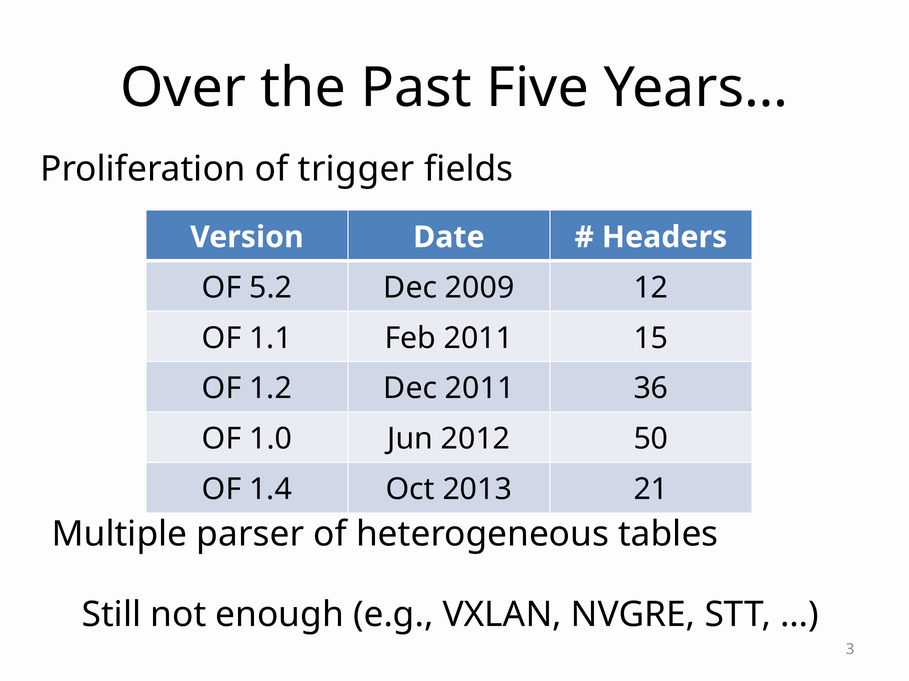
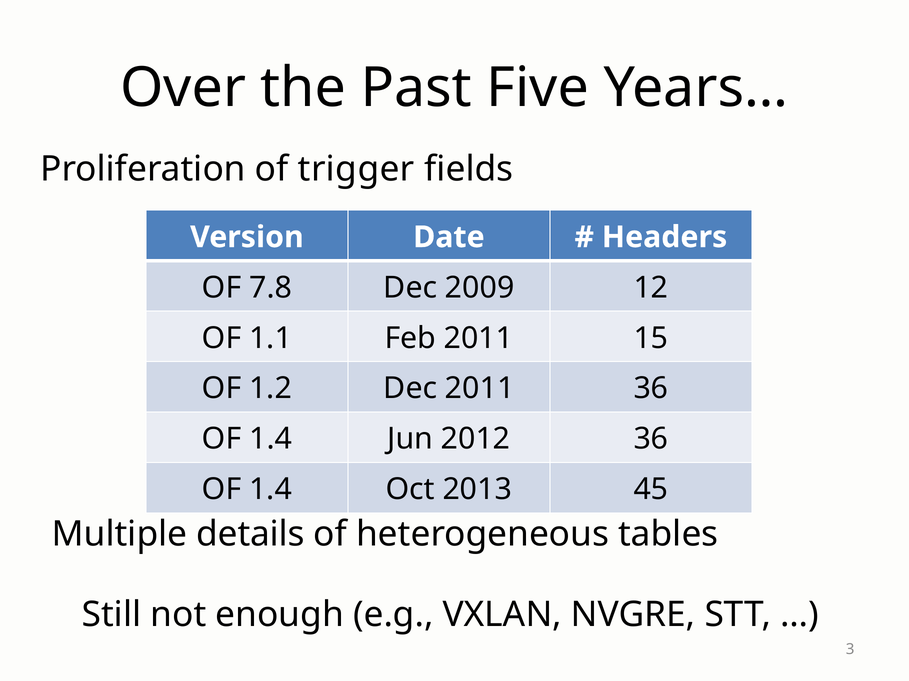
5.2: 5.2 -> 7.8 (271, 288)
1.0: 1.0 -> 1.4 (271, 439)
2012 50: 50 -> 36 (651, 439)
21: 21 -> 45 (651, 490)
parser: parser -> details (251, 535)
